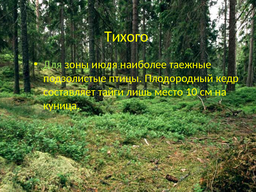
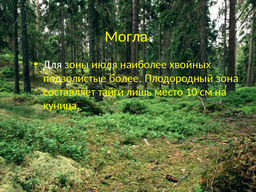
Тихого: Тихого -> Могла (126, 36)
Для colour: light green -> white (53, 65)
таежные: таежные -> хвойных (190, 65)
птицы: птицы -> более (125, 78)
кедр: кедр -> зона (227, 78)
